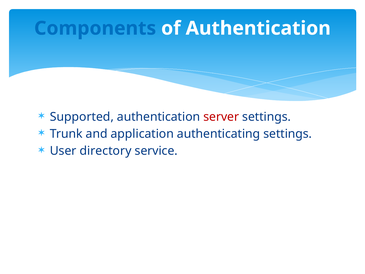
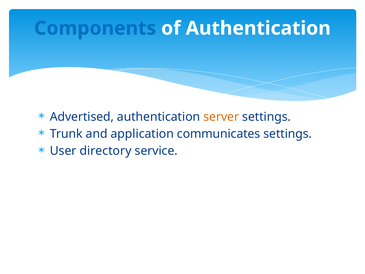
Supported: Supported -> Advertised (82, 117)
server colour: red -> orange (221, 117)
authenticating: authenticating -> communicates (219, 134)
